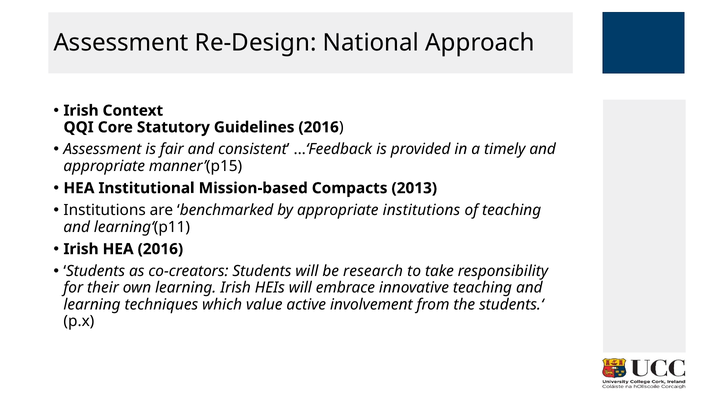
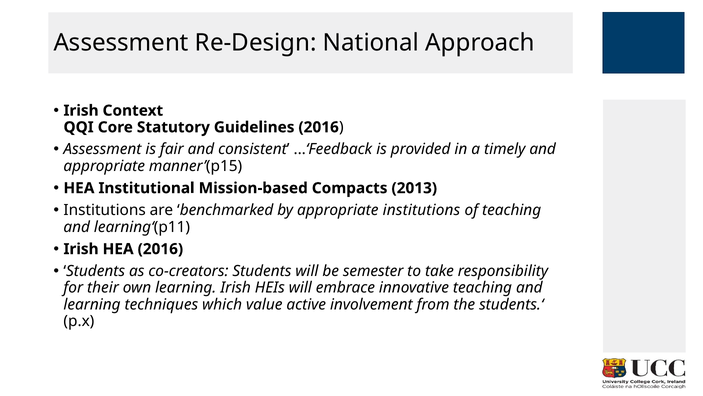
research: research -> semester (373, 271)
